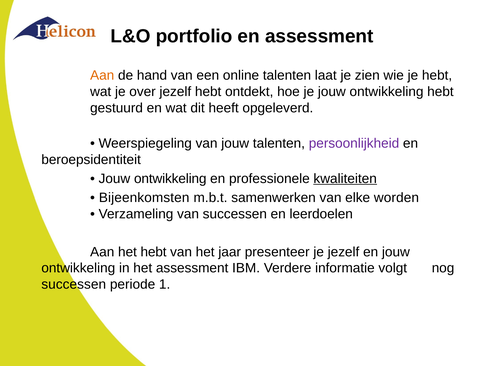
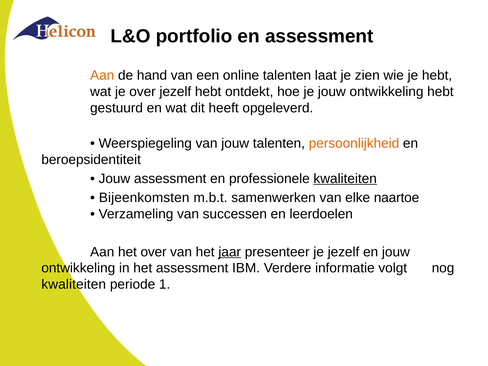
persoonlijkheid colour: purple -> orange (354, 143)
ontwikkeling: ontwikkeling -> assessment (170, 179)
worden: worden -> naartoe (397, 198)
het hebt: hebt -> over (154, 252)
jaar underline: none -> present (230, 252)
successen: successen -> kwaliteiten (74, 284)
